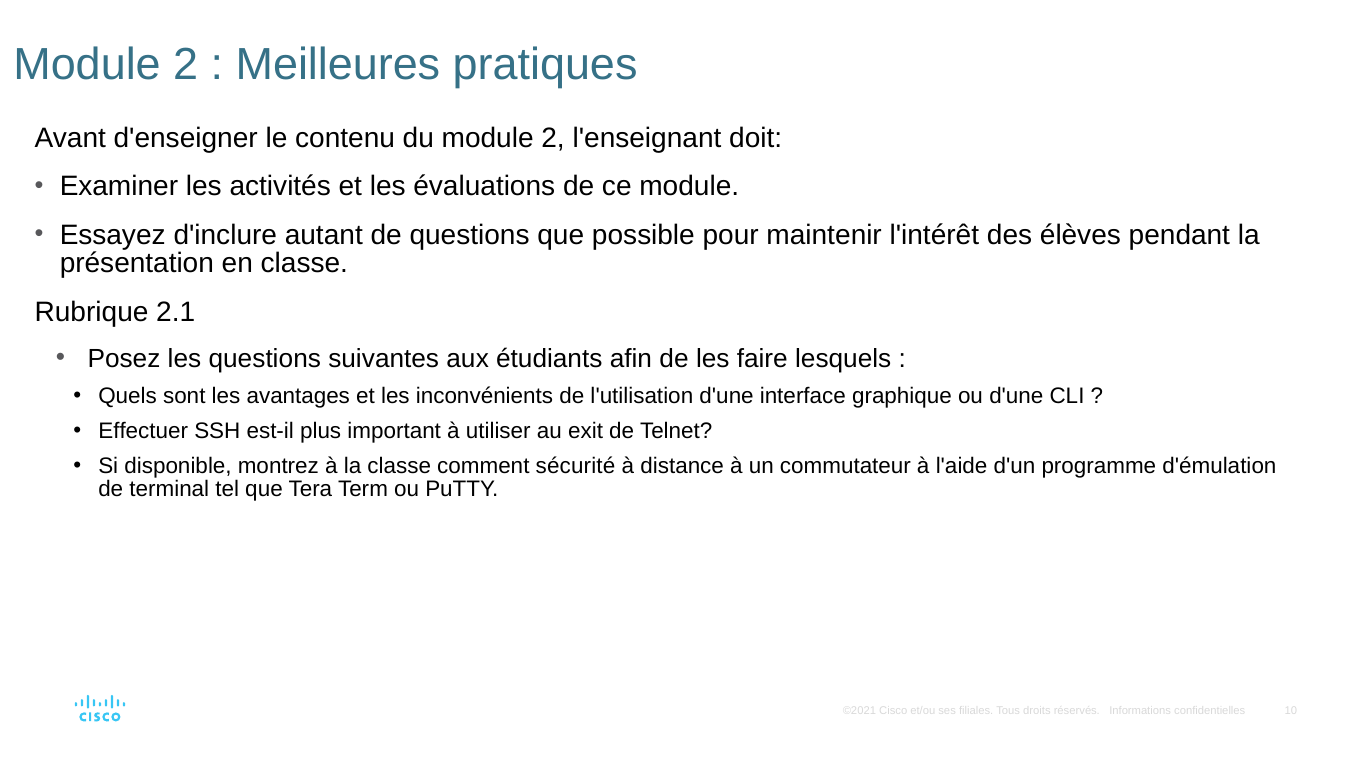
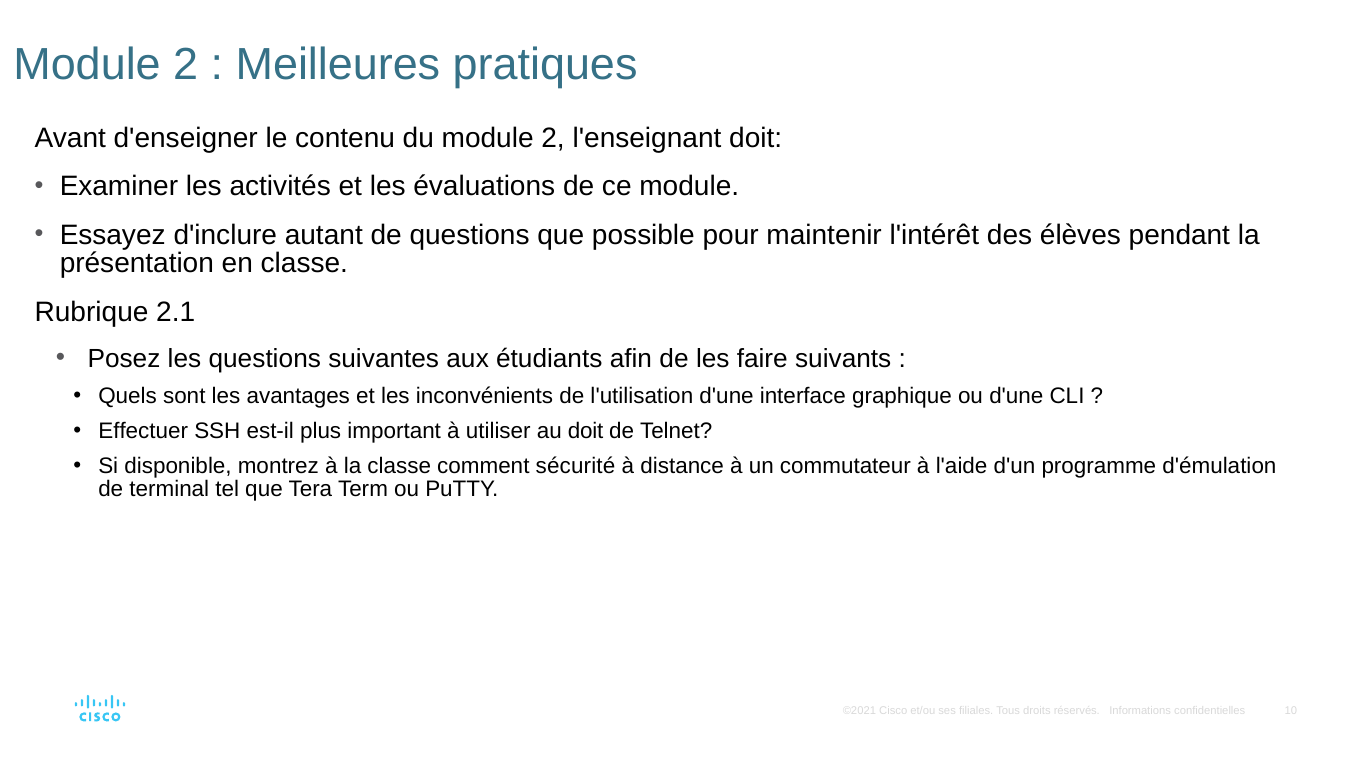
lesquels: lesquels -> suivants (843, 359)
au exit: exit -> doit (586, 431)
